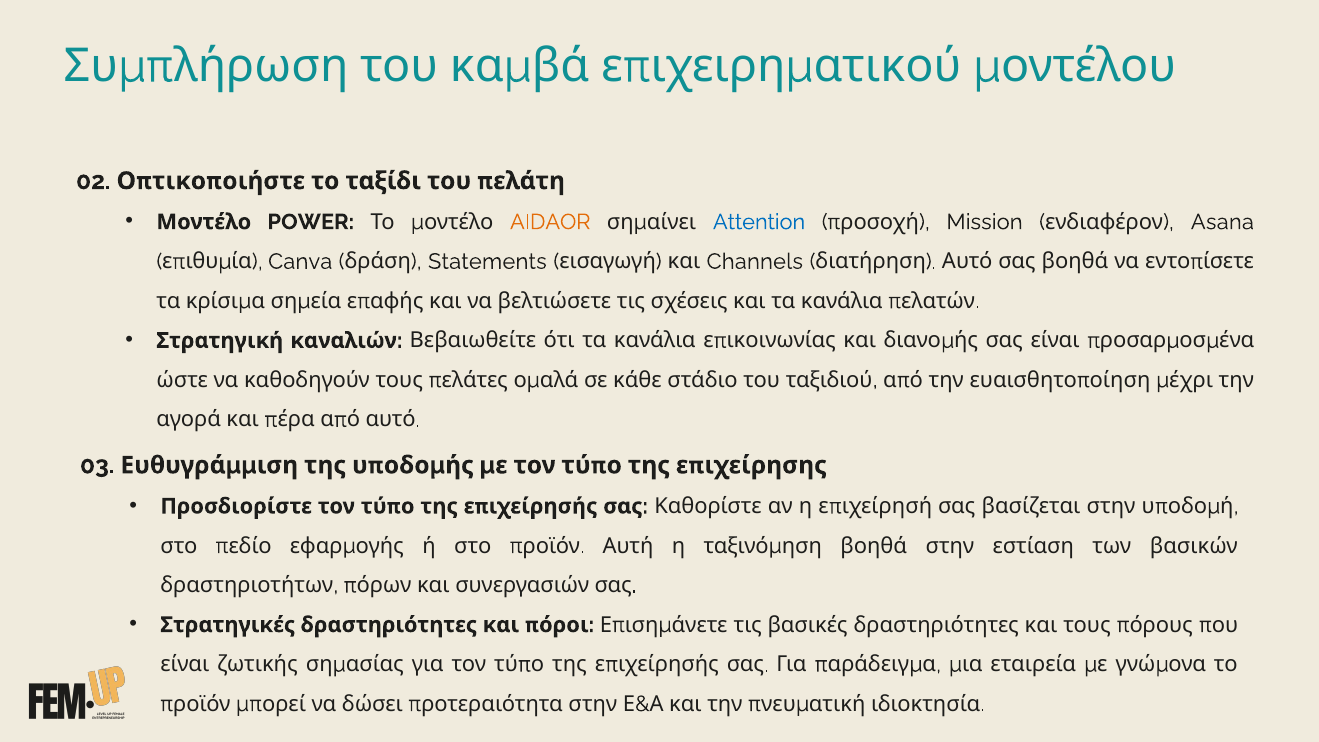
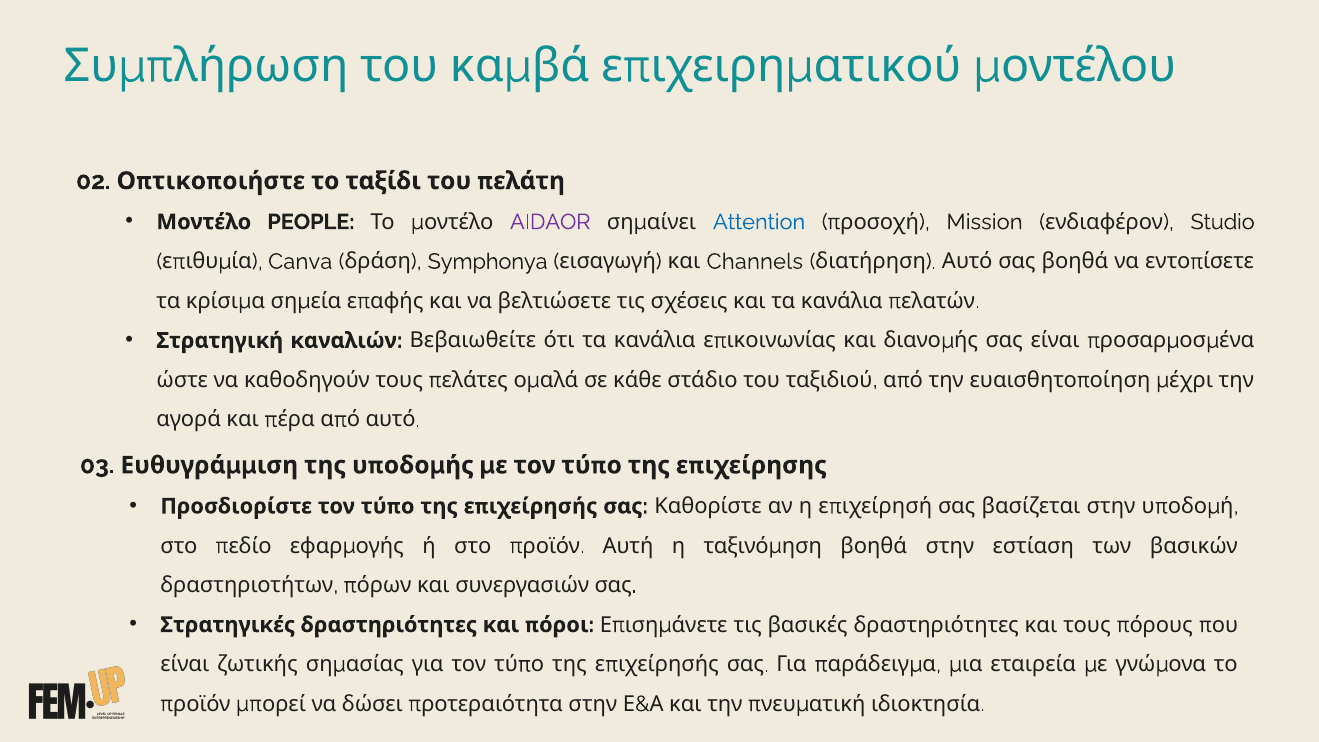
POWER: POWER -> PEOPLE (311, 222)
AIDAOR colour: orange -> purple (550, 222)
Asana: Asana -> Studio (1223, 222)
Statements: Statements -> Symphonya (488, 261)
